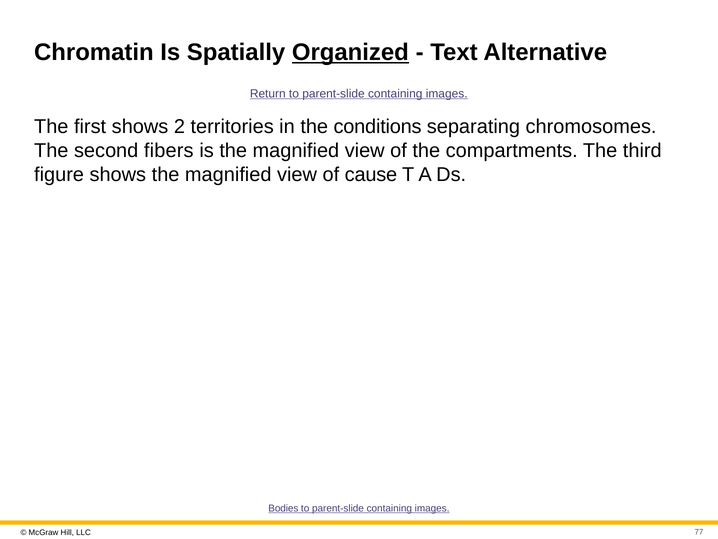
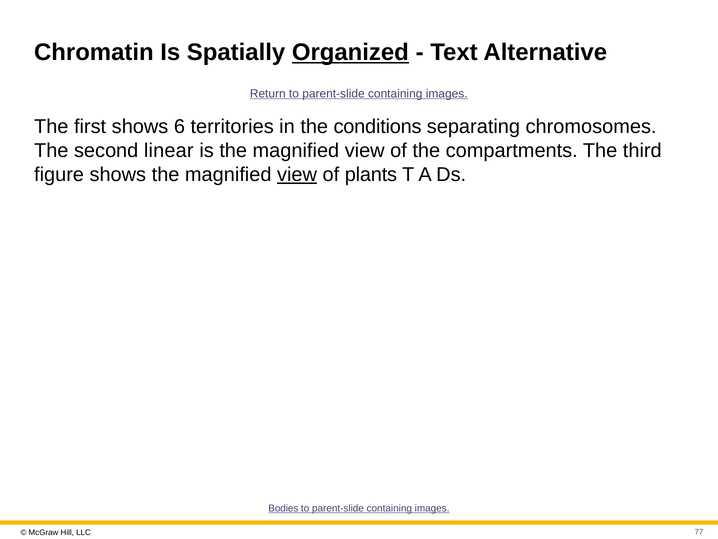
2: 2 -> 6 (179, 127)
fibers: fibers -> linear (169, 151)
view underline: none -> present (297, 175)
cause: cause -> plants (371, 175)
